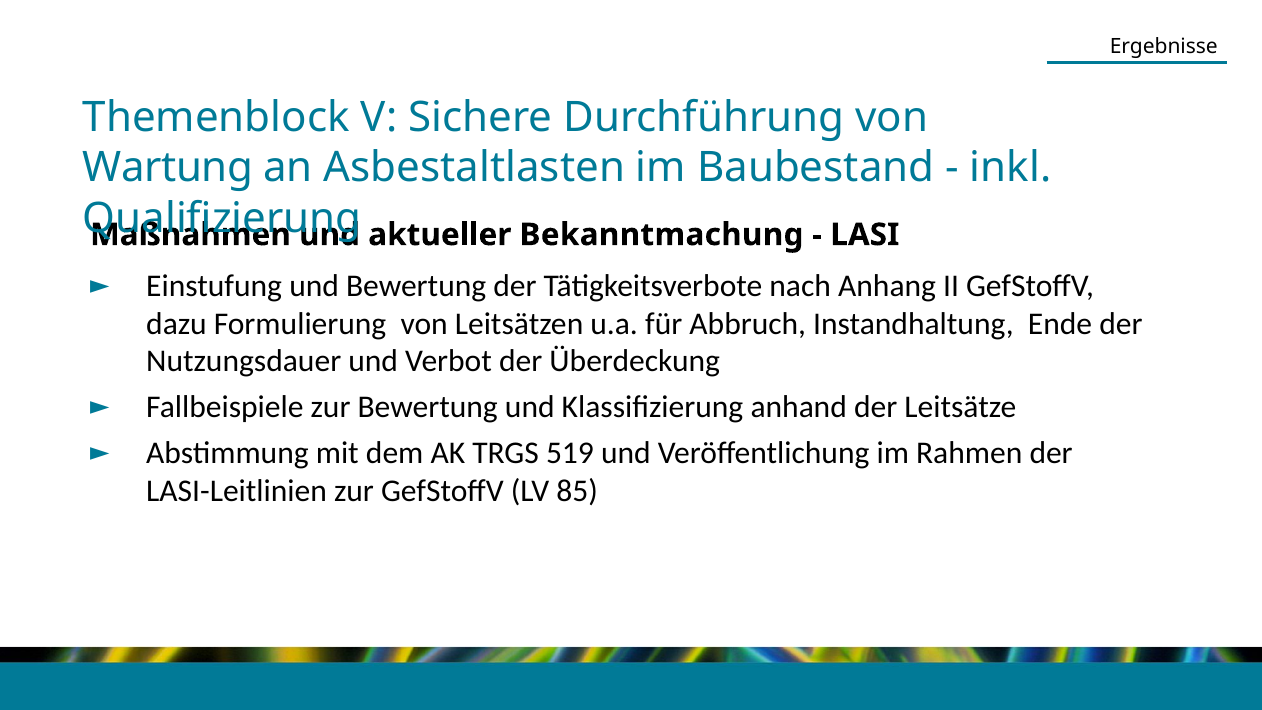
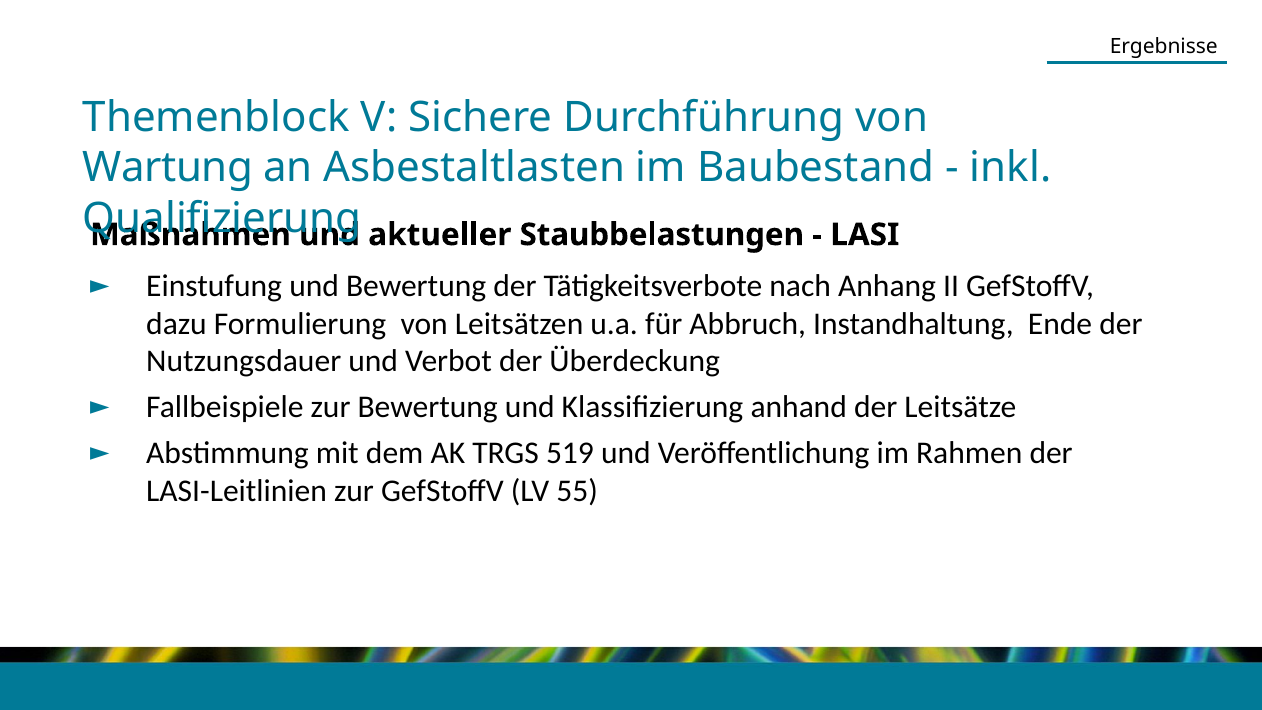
Bekanntmachung: Bekanntmachung -> Staubbelastungen (662, 235)
85: 85 -> 55 (577, 491)
